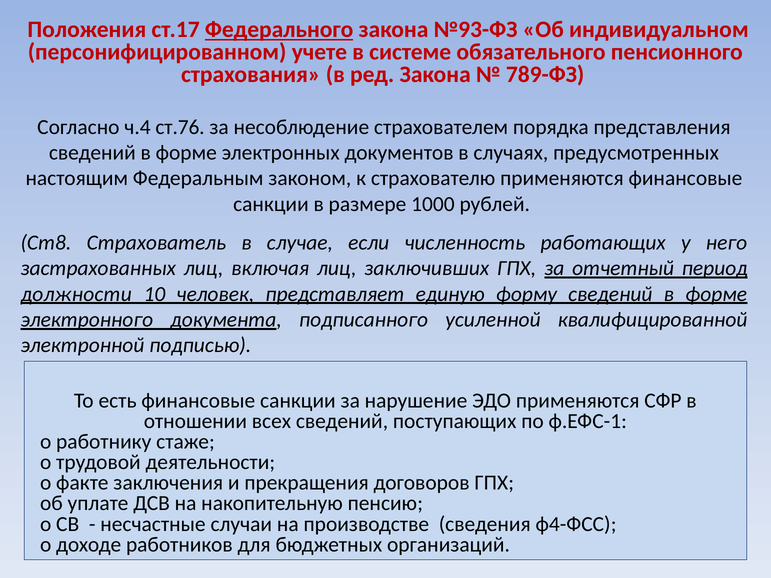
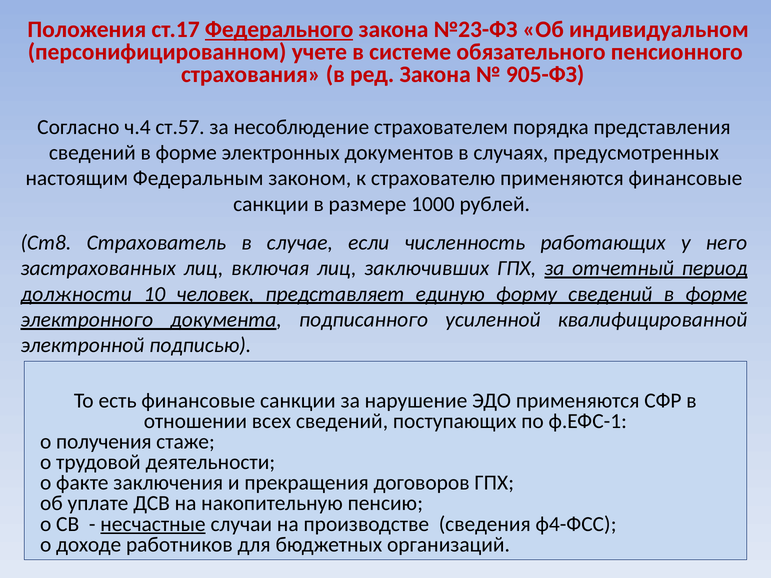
№93-ФЗ: №93-ФЗ -> №23-ФЗ (476, 30)
789-ФЗ: 789-ФЗ -> 905-ФЗ (545, 75)
ст.76: ст.76 -> ст.57 (180, 127)
работнику: работнику -> получения (104, 442)
несчастные underline: none -> present (153, 524)
